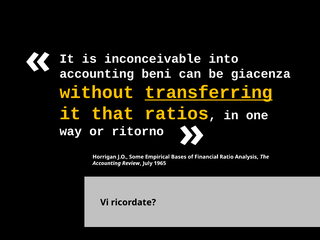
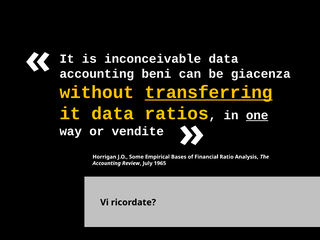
inconceivable into: into -> data (223, 59)
it that: that -> data (113, 114)
one underline: none -> present (257, 115)
ritorno: ritorno -> vendite (138, 131)
